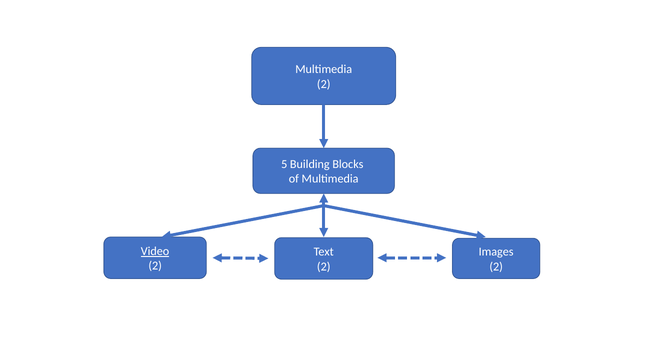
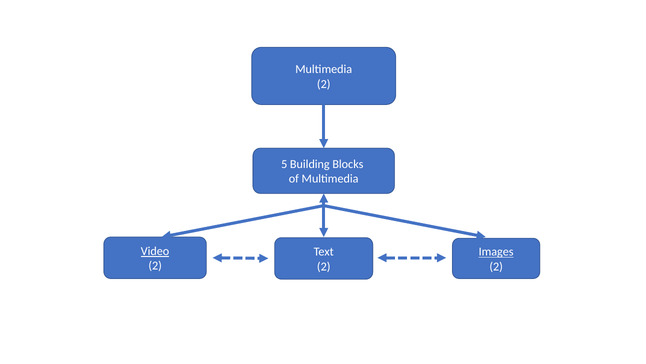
Images underline: none -> present (496, 252)
